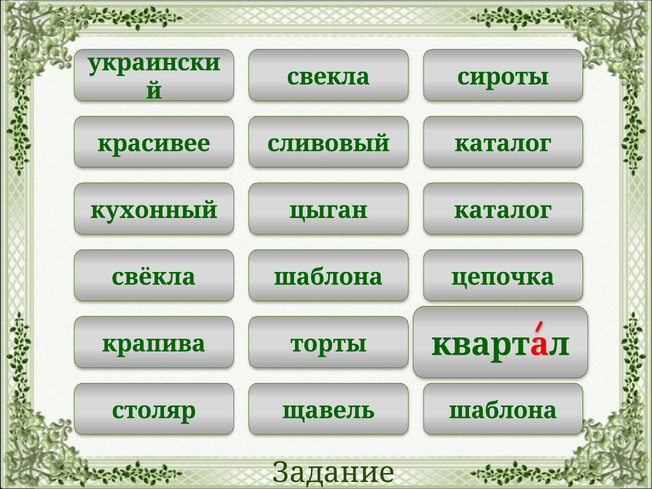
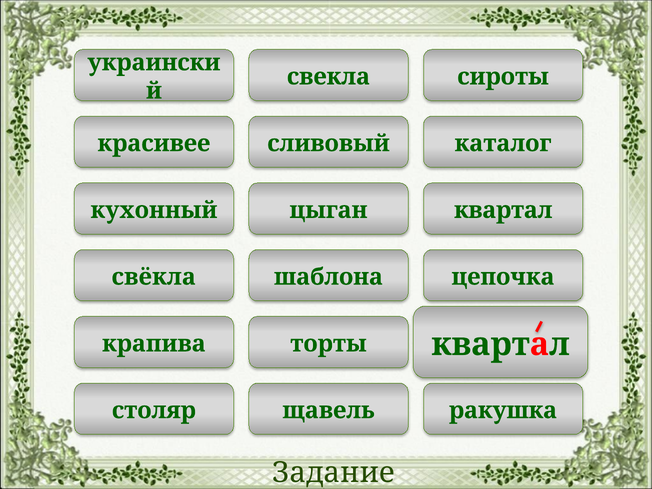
цыган каталог: каталог -> квартал (503, 210)
щавель шаблона: шаблона -> ракушка (503, 410)
